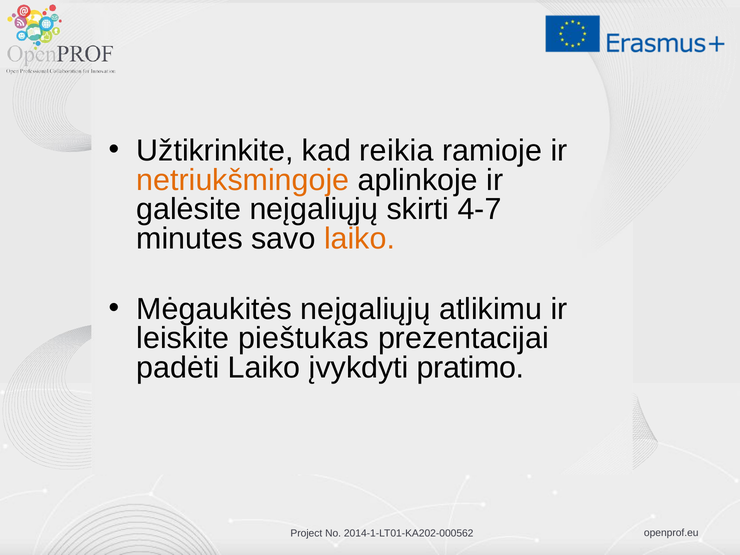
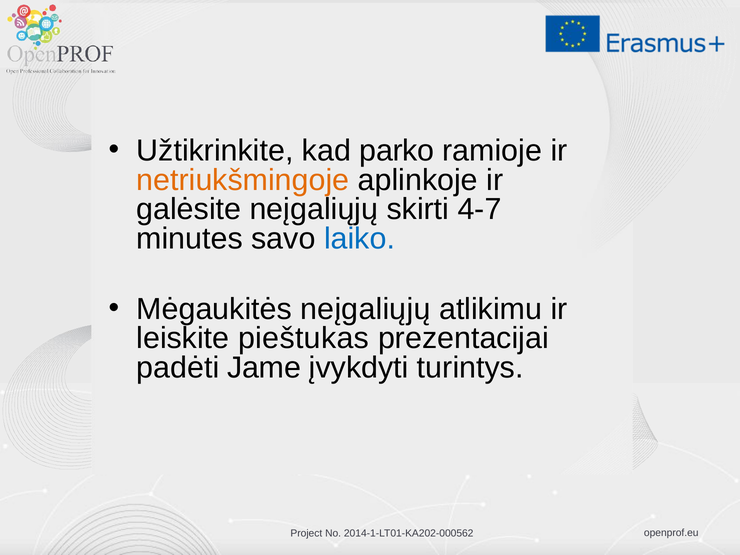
reikia: reikia -> parko (397, 151)
laiko colour: orange -> blue (359, 239)
padėti Laiko: Laiko -> Jame (264, 367)
pratimo: pratimo -> turintys (470, 367)
